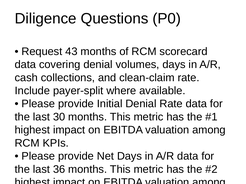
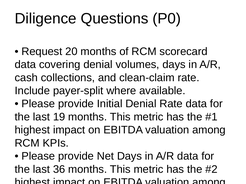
43: 43 -> 20 (71, 52)
30: 30 -> 19 (59, 117)
